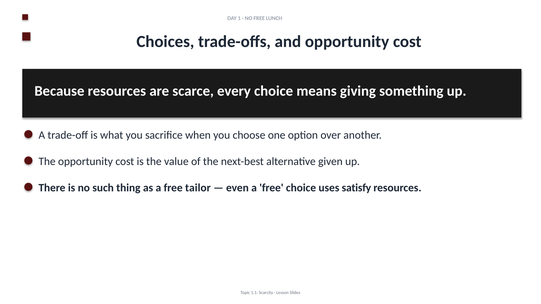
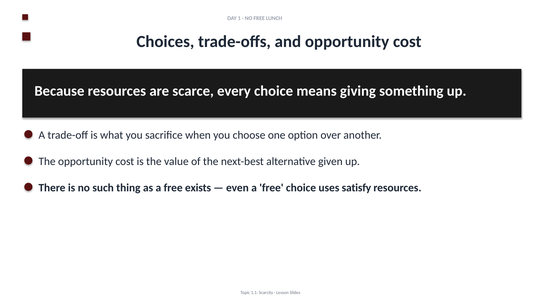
tailor: tailor -> exists (198, 188)
